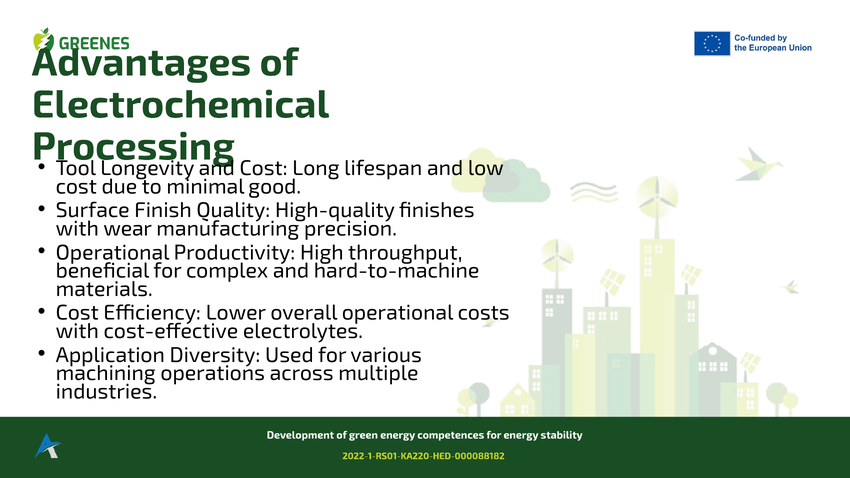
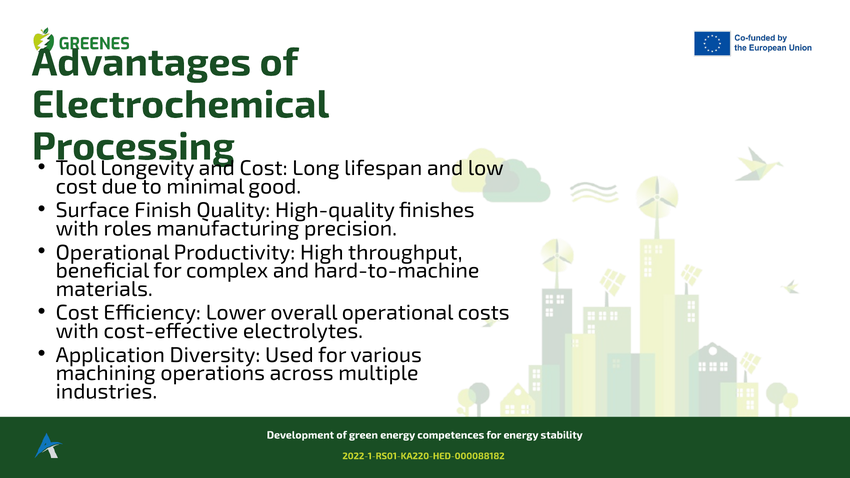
wear: wear -> roles (128, 229)
